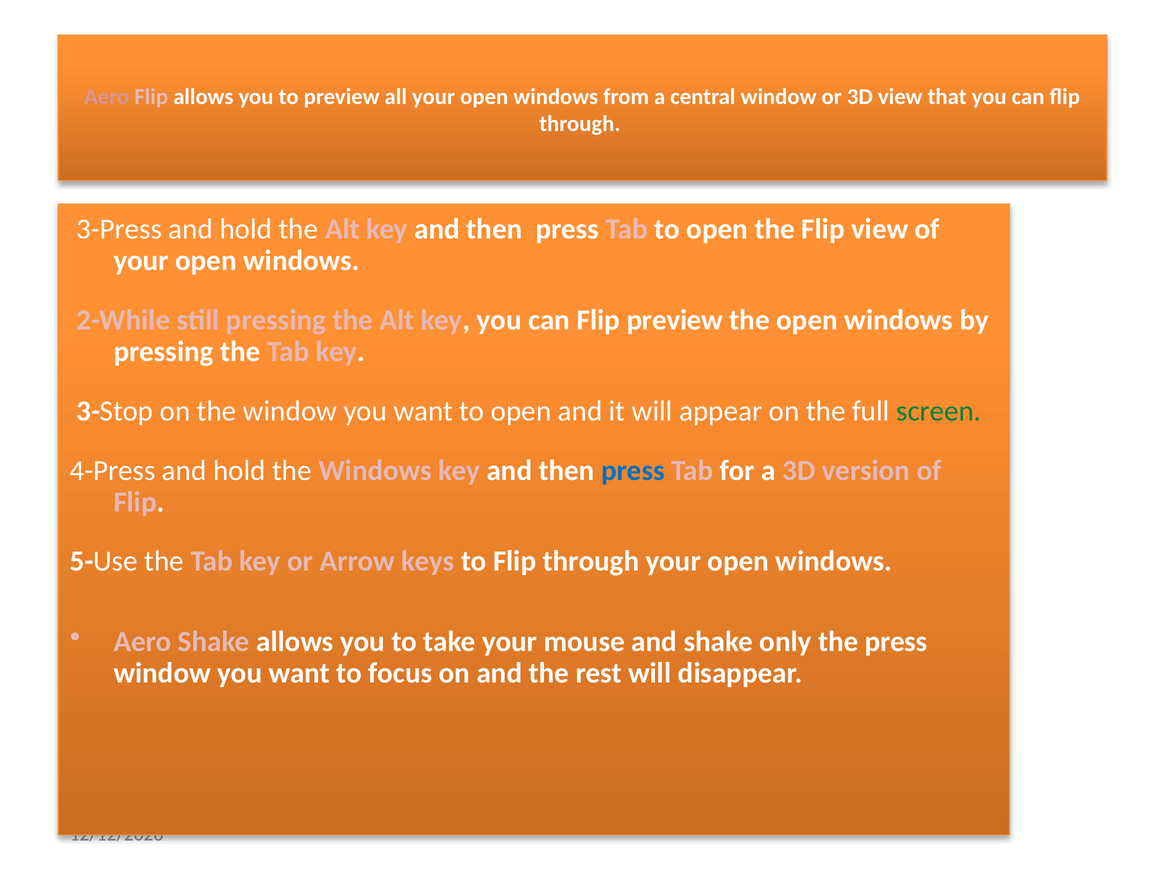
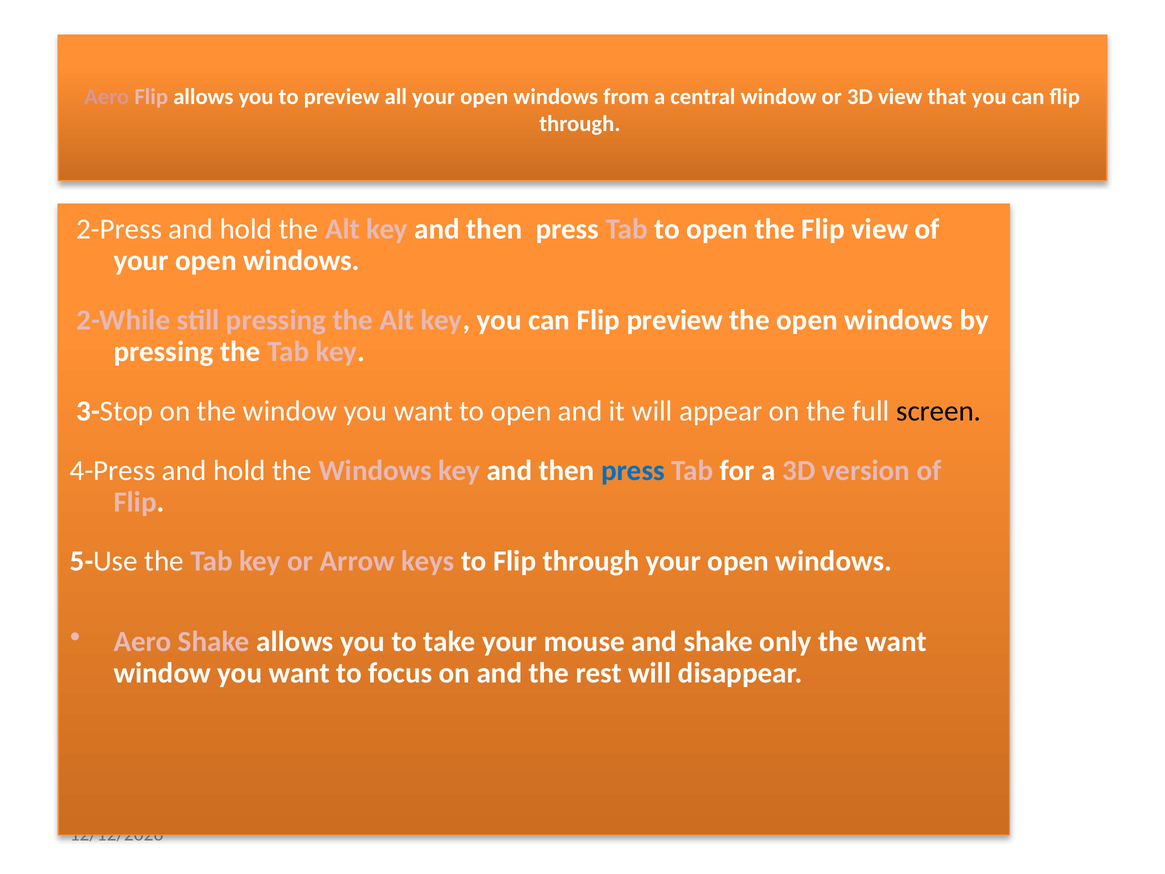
3-Press: 3-Press -> 2-Press (119, 229)
screen colour: green -> black (939, 411)
the press: press -> want (896, 642)
